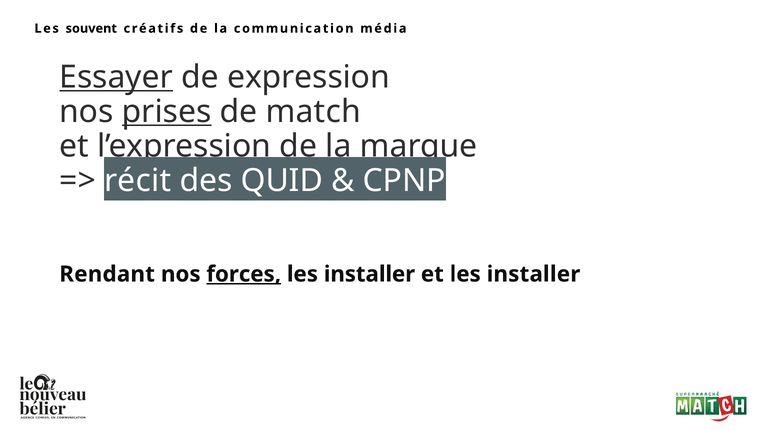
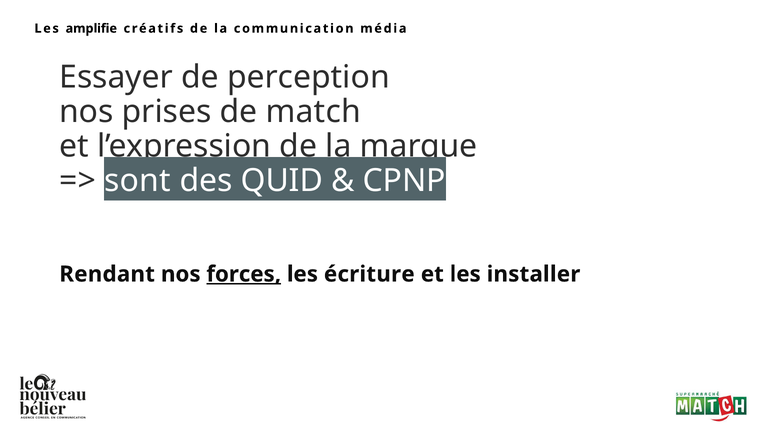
souvent: souvent -> amplifie (91, 29)
Essayer underline: present -> none (116, 77)
expression: expression -> perception (308, 77)
prises underline: present -> none (167, 112)
récit: récit -> sont (138, 181)
installer: installer -> écriture (369, 274)
